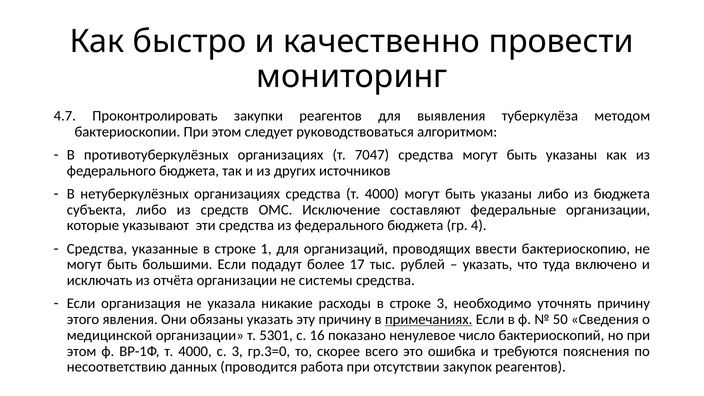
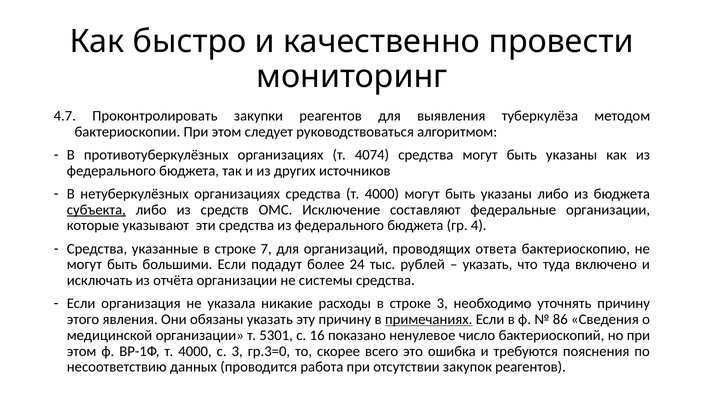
7047: 7047 -> 4074 (372, 155)
субъекта underline: none -> present (96, 210)
1: 1 -> 7 (266, 249)
ввести: ввести -> ответа (496, 249)
17: 17 -> 24 (357, 265)
50: 50 -> 86 (560, 319)
